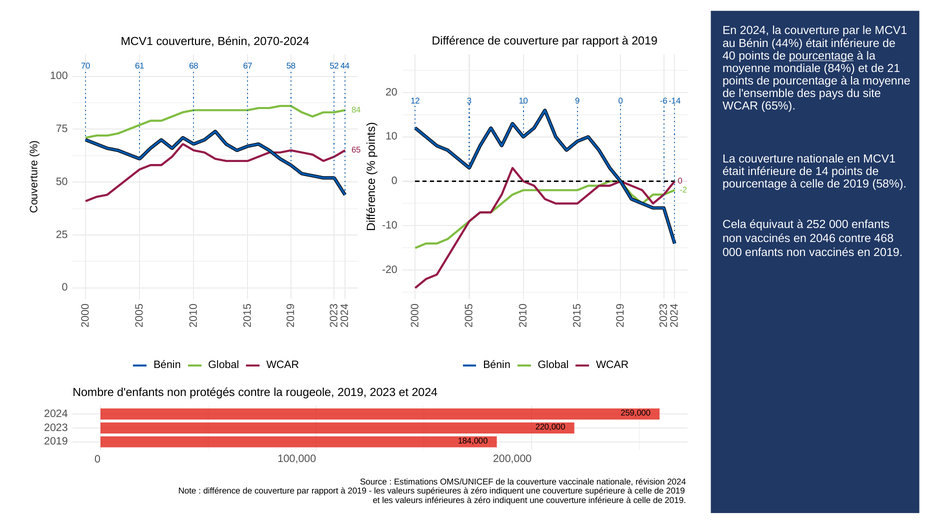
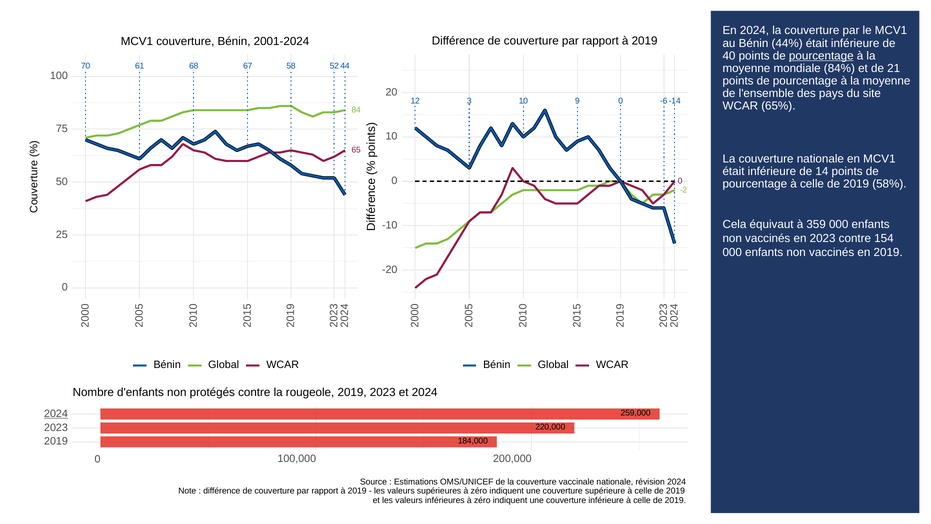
2070-2024: 2070-2024 -> 2001-2024 (281, 41)
252: 252 -> 359 (816, 224)
en 2046: 2046 -> 2023 (823, 238)
468: 468 -> 154 (884, 238)
2024 underline: none -> present (56, 413)
